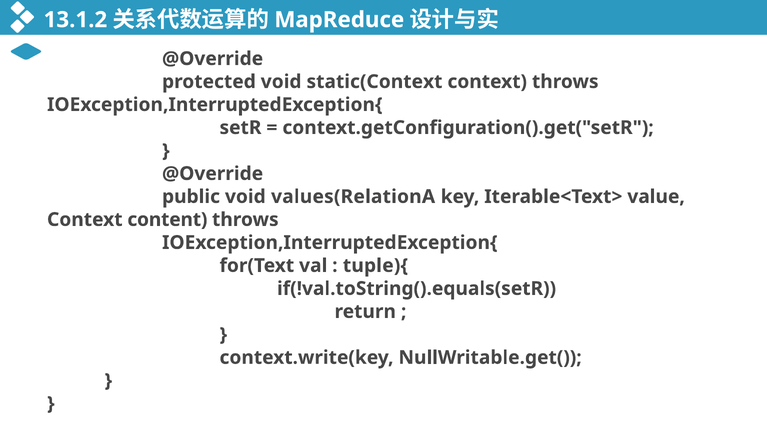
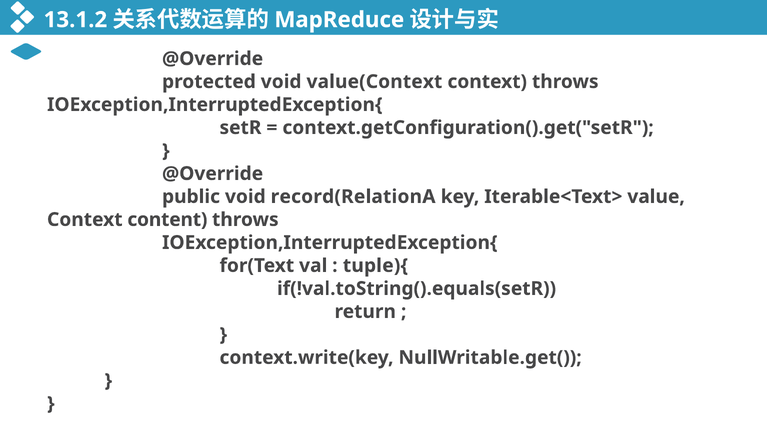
static(Context: static(Context -> value(Context (374, 82)
values(RelationA: values(RelationA -> record(RelationA (353, 197)
